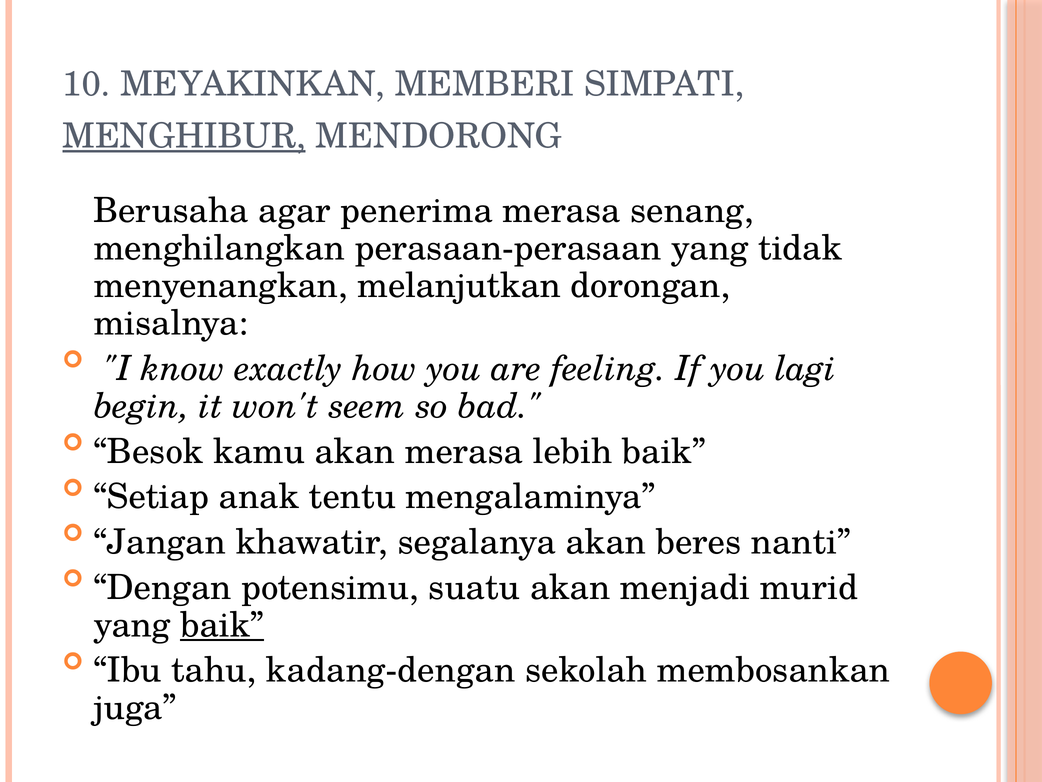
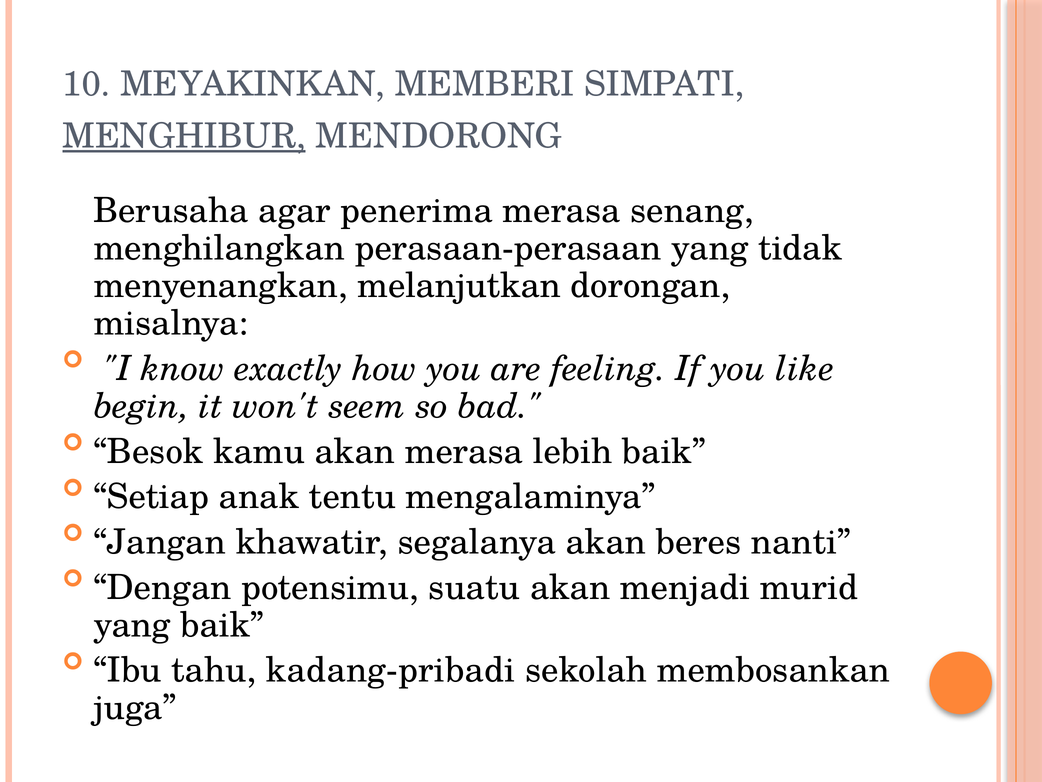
lagi: lagi -> like (805, 369)
baik underline: present -> none (222, 625)
kadang-dengan: kadang-dengan -> kadang-pribadi (391, 670)
